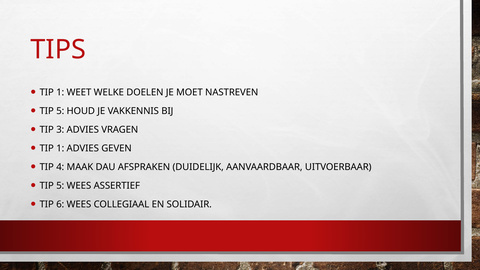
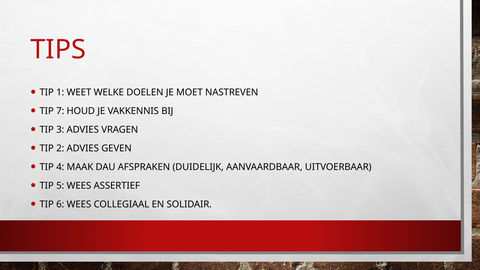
5: 5 -> 7 (60, 111)
1: 1 -> 2 (60, 148)
